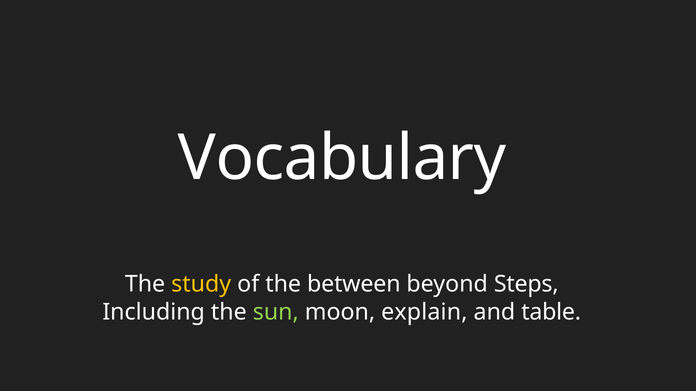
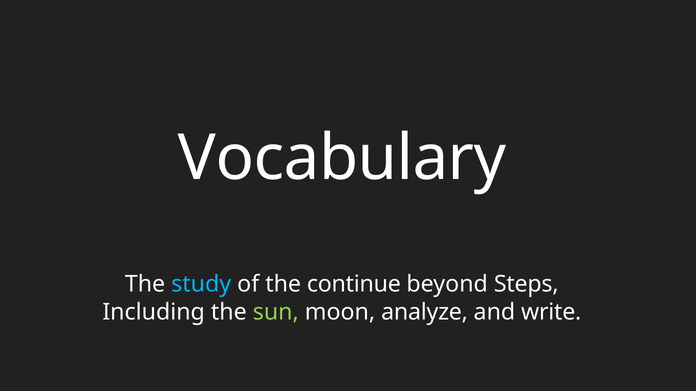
study colour: yellow -> light blue (201, 284)
between: between -> continue (354, 284)
explain: explain -> analyze (425, 312)
table: table -> write (551, 312)
